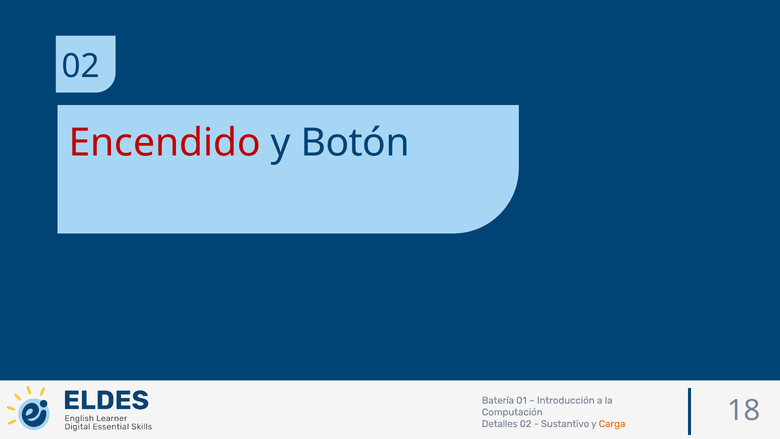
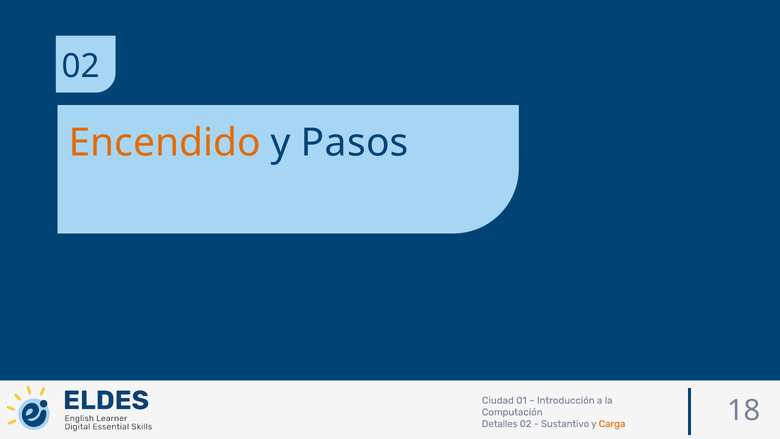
Encendido colour: red -> orange (165, 143)
Botón: Botón -> Pasos (355, 143)
Batería: Batería -> Ciudad (498, 400)
